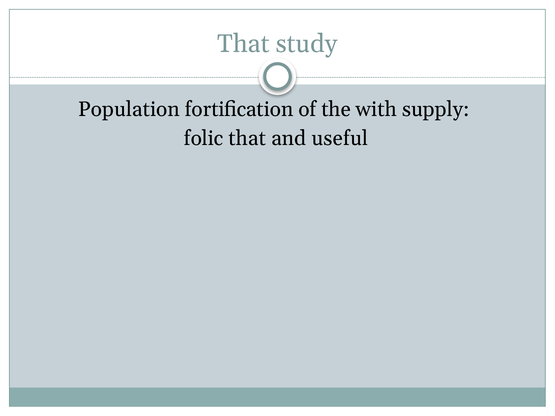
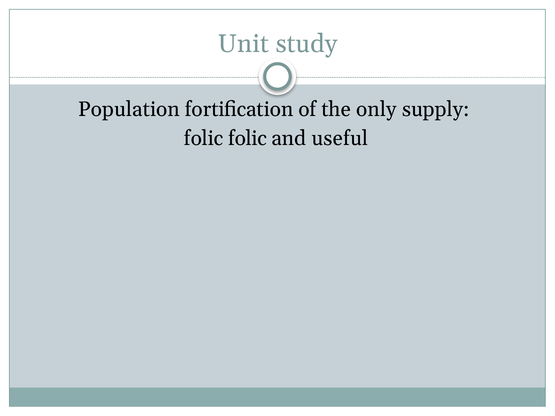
That: That -> Unit (243, 44)
with: with -> only (376, 109)
folic that: that -> folic (247, 139)
